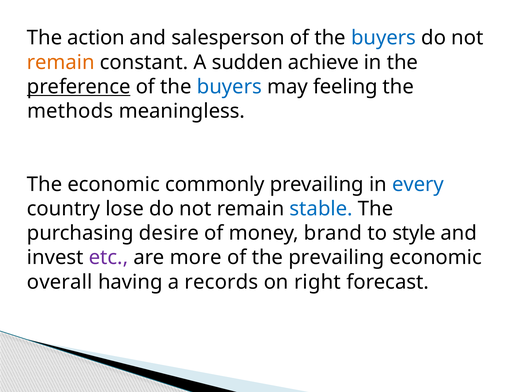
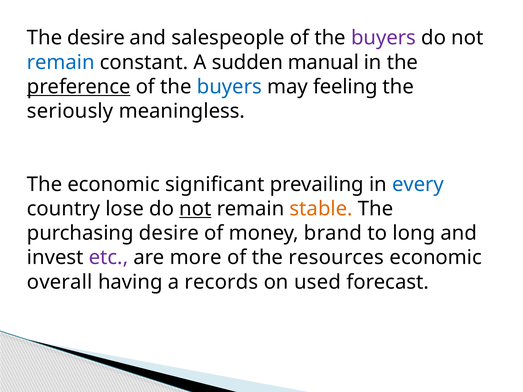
The action: action -> desire (96, 38)
salesperson: salesperson -> salespeople (228, 38)
buyers colour: blue -> purple (384, 38)
remain colour: orange -> blue (61, 62)
achieve: achieve -> manual (323, 62)
methods: methods -> seriously (70, 111)
commonly: commonly -> significant (215, 184)
not underline: none -> present (195, 209)
stable colour: blue -> orange (321, 209)
style: style -> long (414, 233)
the prevailing: prevailing -> resources (336, 258)
right: right -> used (317, 282)
